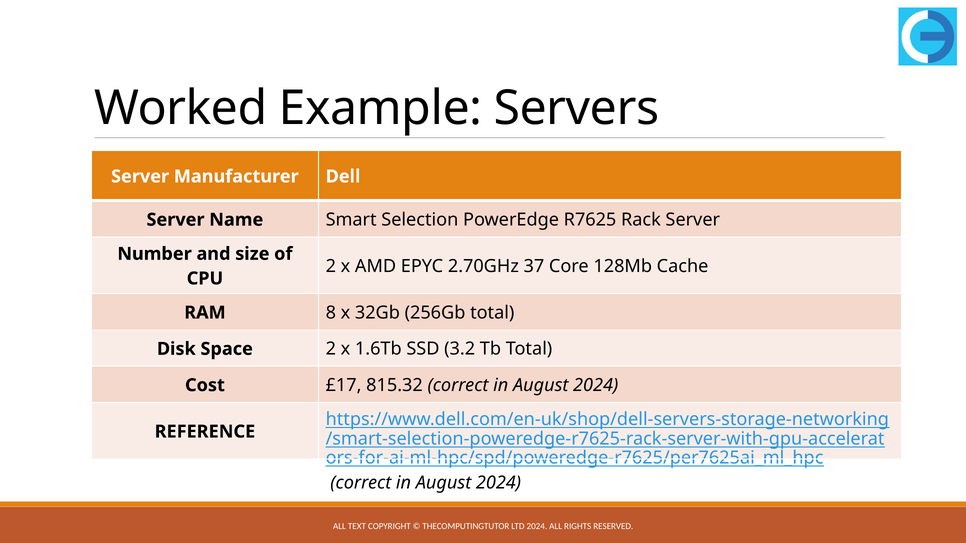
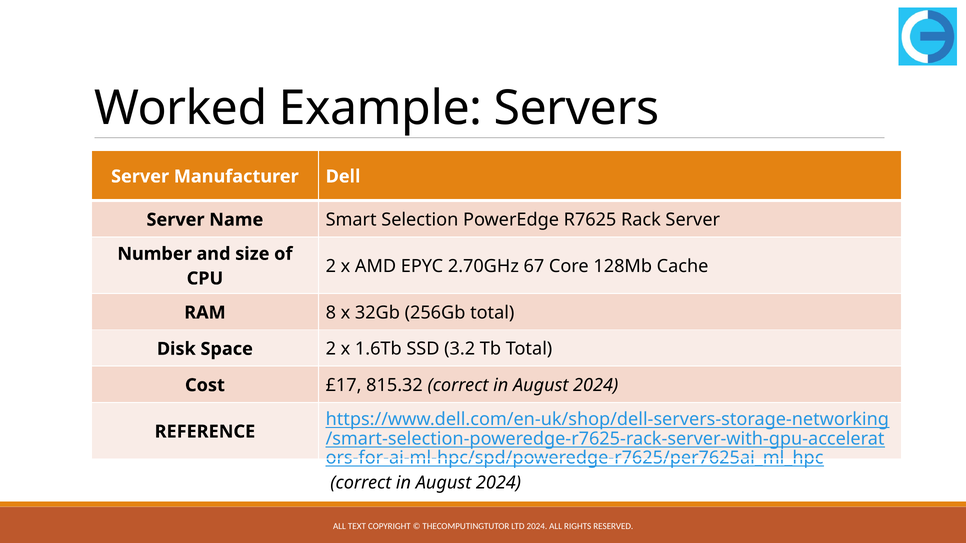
37: 37 -> 67 (534, 266)
